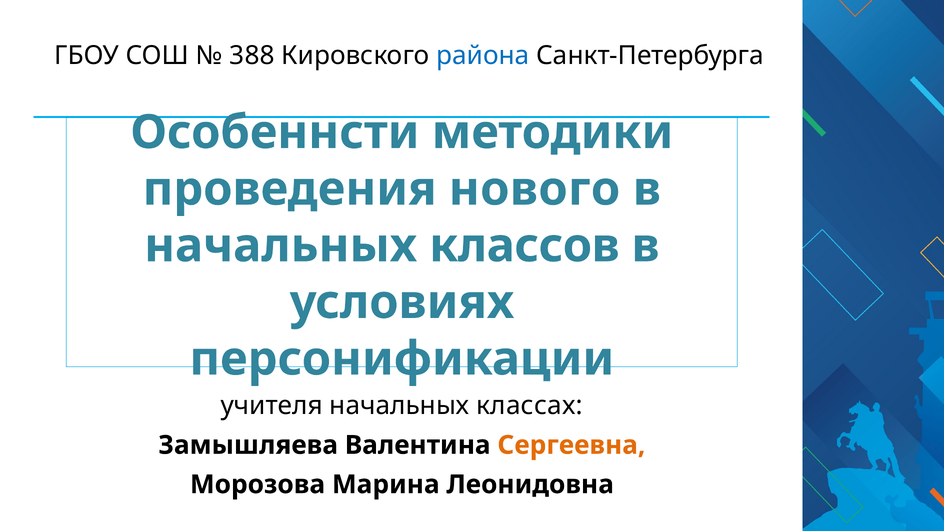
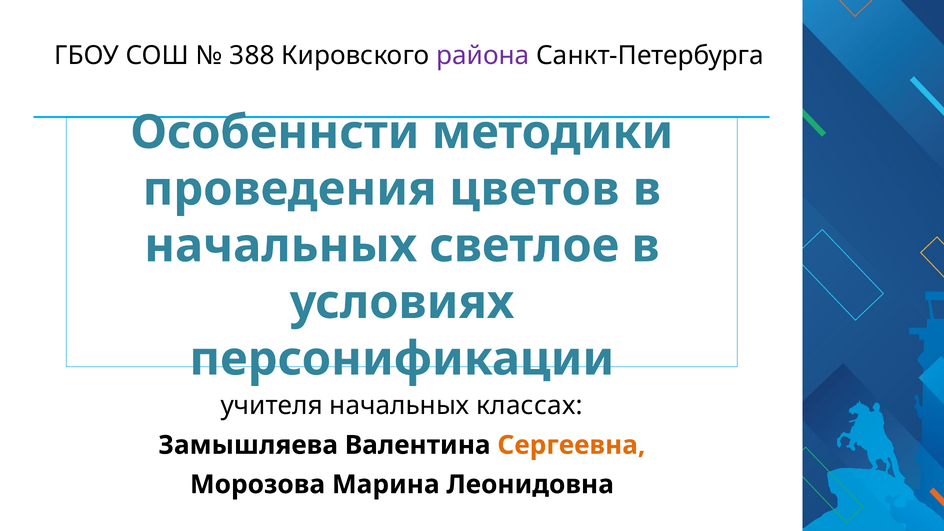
района colour: blue -> purple (483, 55)
нового: нового -> цветов (534, 189)
классов: классов -> светлое (524, 246)
